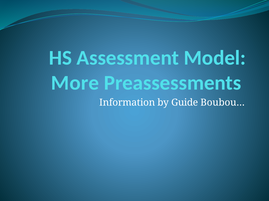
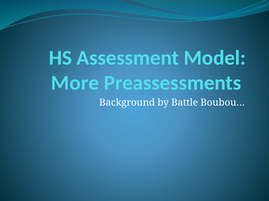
Information: Information -> Background (127, 103)
Guide: Guide -> Battle (185, 103)
